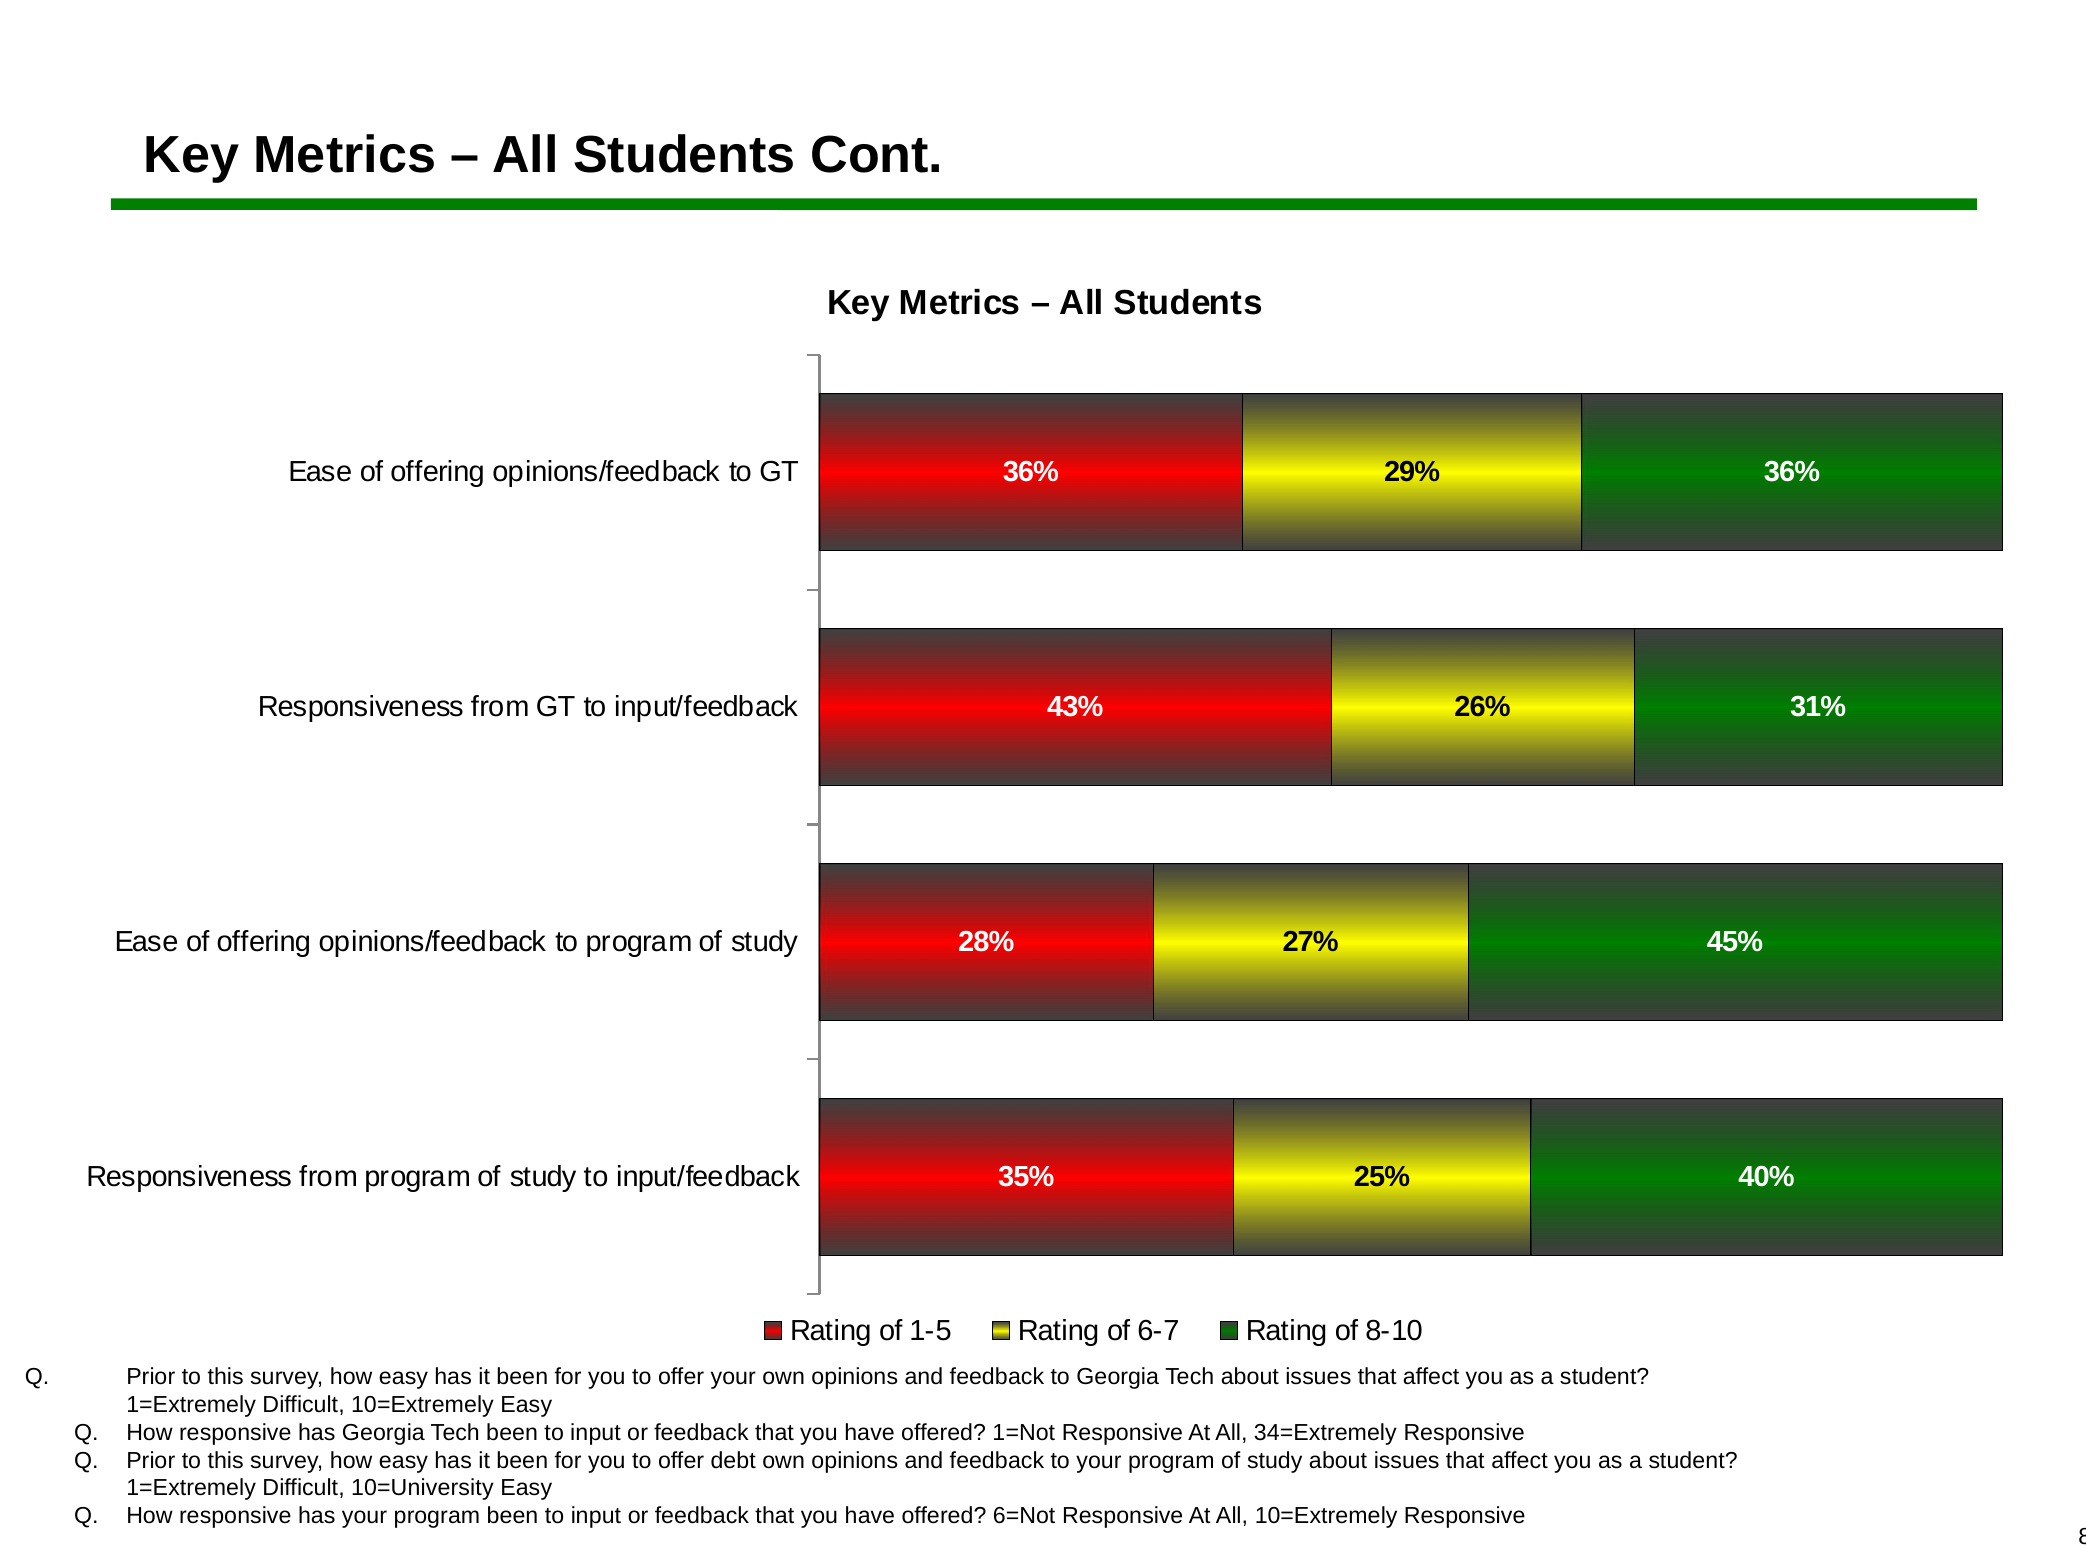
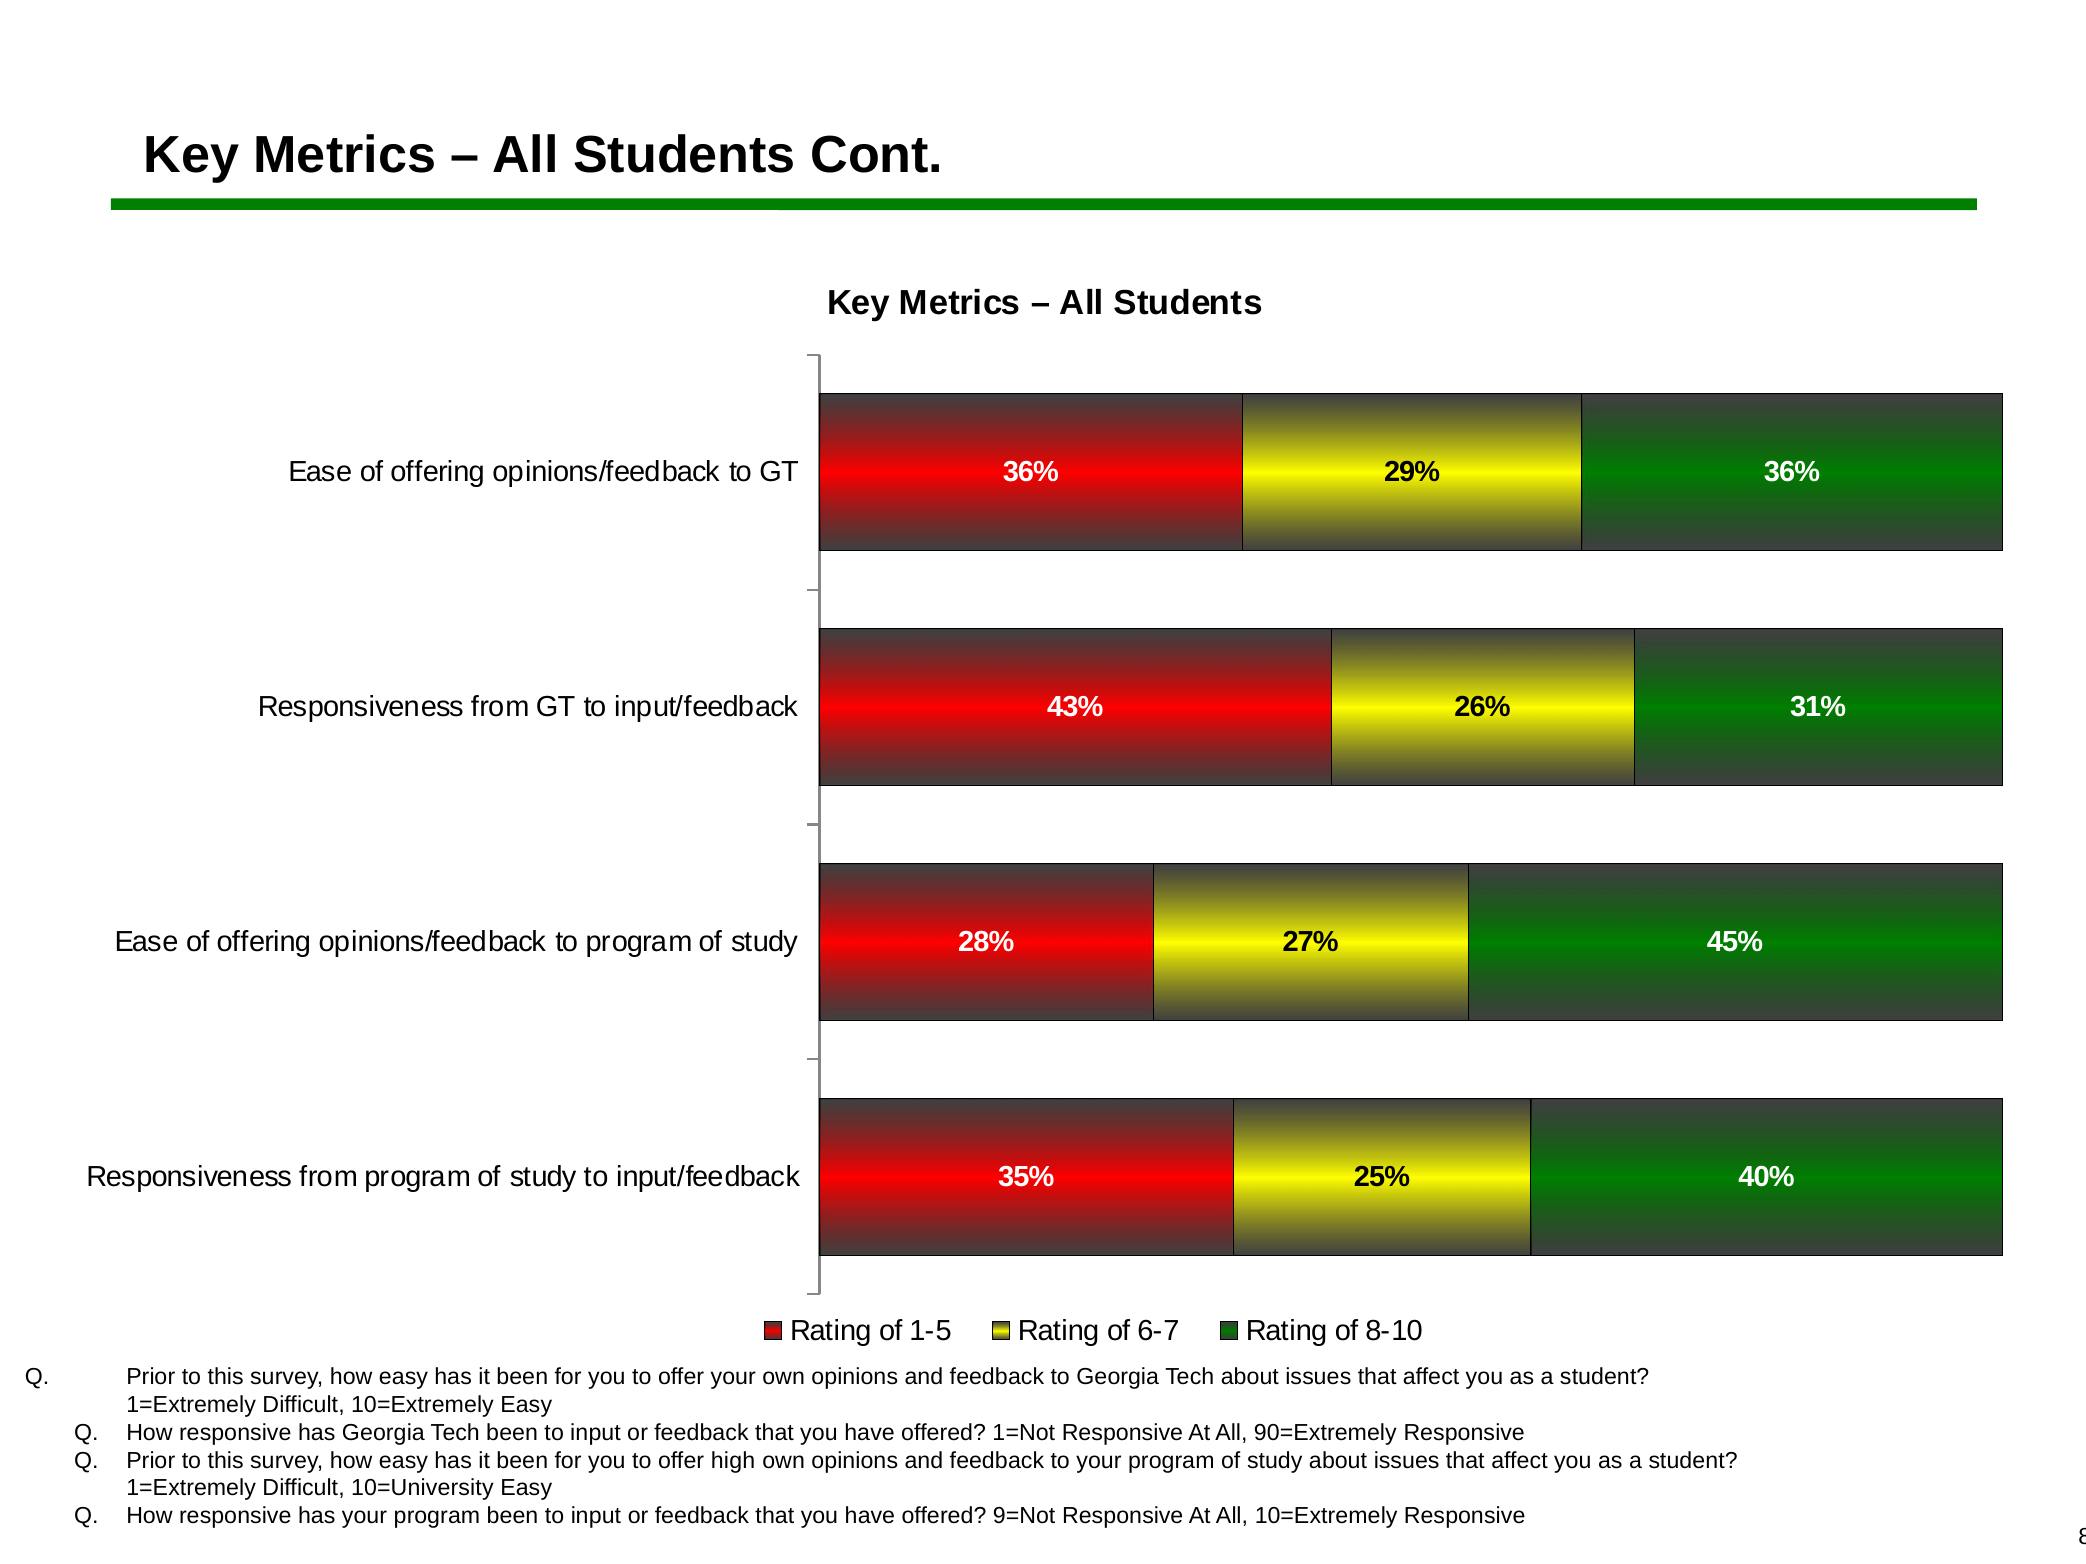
34=Extremely: 34=Extremely -> 90=Extremely (1325, 1433)
debt: debt -> high (733, 1461)
6=Not: 6=Not -> 9=Not (1024, 1517)
